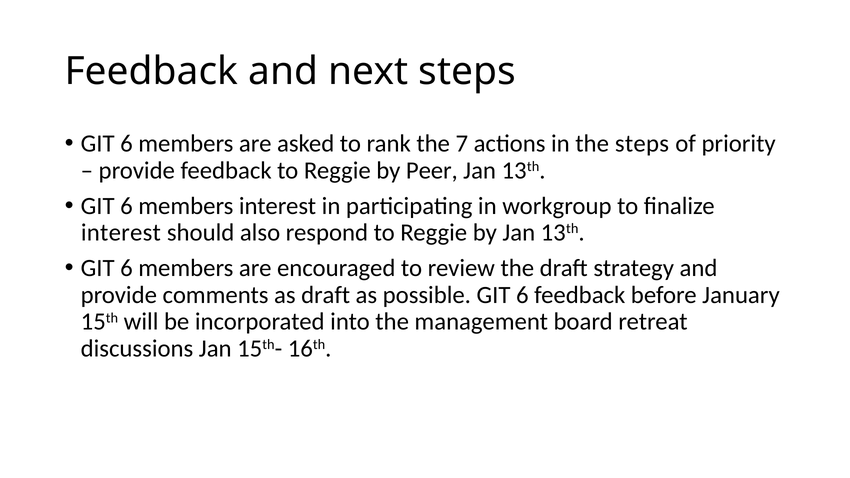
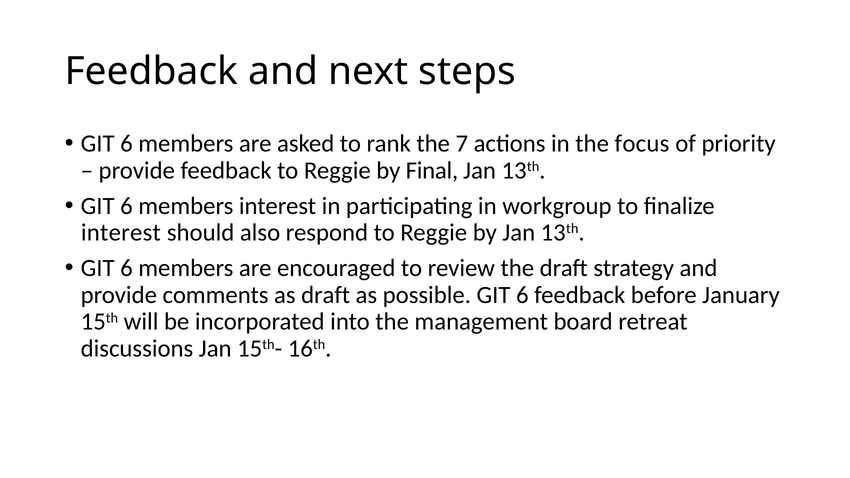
the steps: steps -> focus (642, 144)
Peer: Peer -> Final (432, 170)
